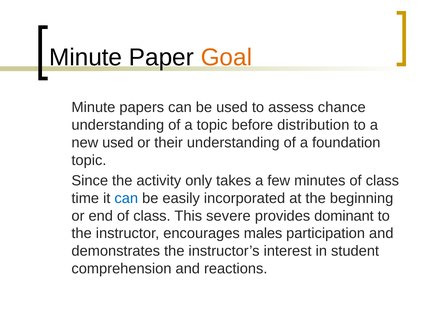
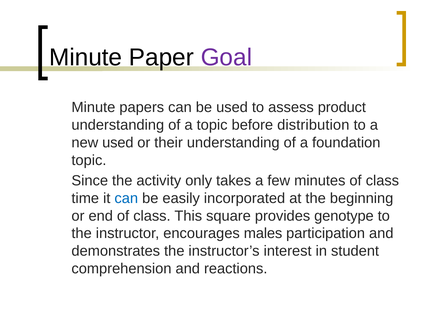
Goal colour: orange -> purple (226, 57)
chance: chance -> product (342, 107)
severe: severe -> square (228, 215)
dominant: dominant -> genotype (344, 215)
